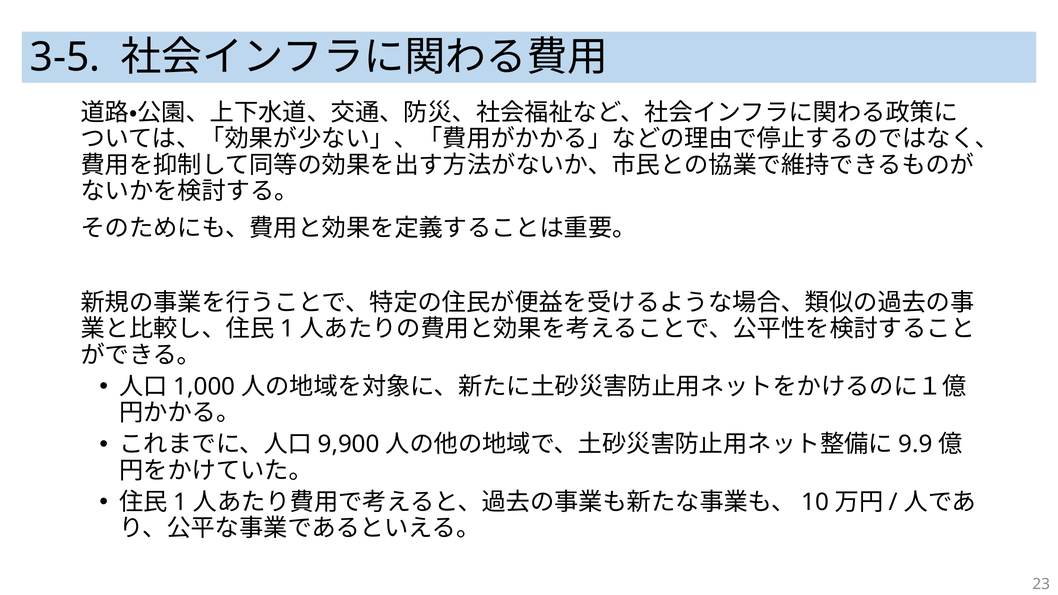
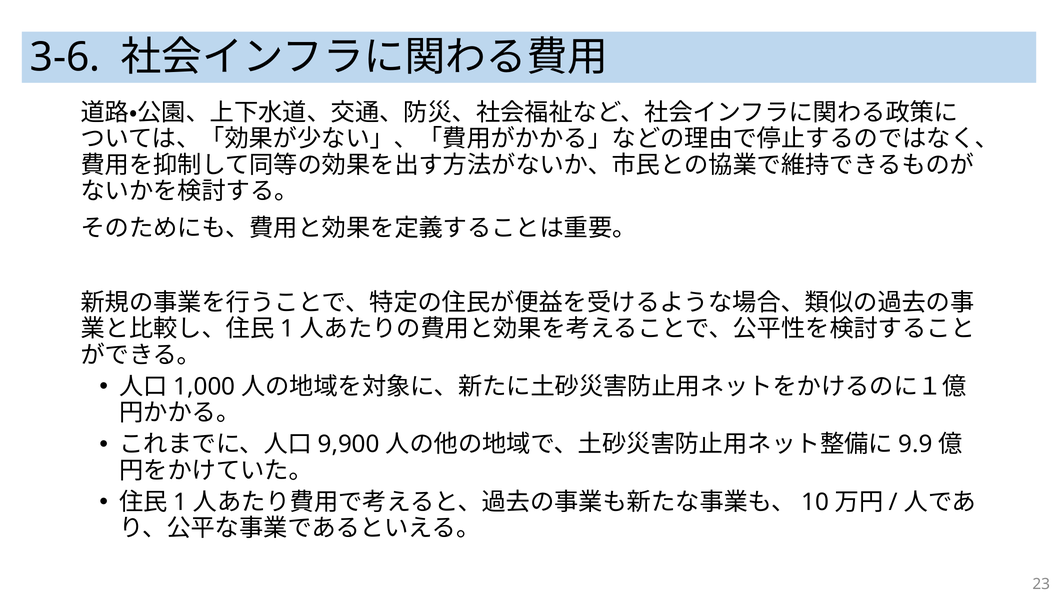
3-5: 3-5 -> 3-6 (65, 57)
